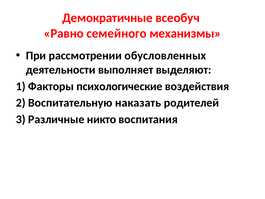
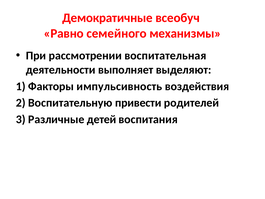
обусловленных: обусловленных -> воспитательная (165, 56)
психологические: психологические -> импульсивность (119, 86)
наказать: наказать -> привести (138, 103)
никто: никто -> детей (102, 119)
